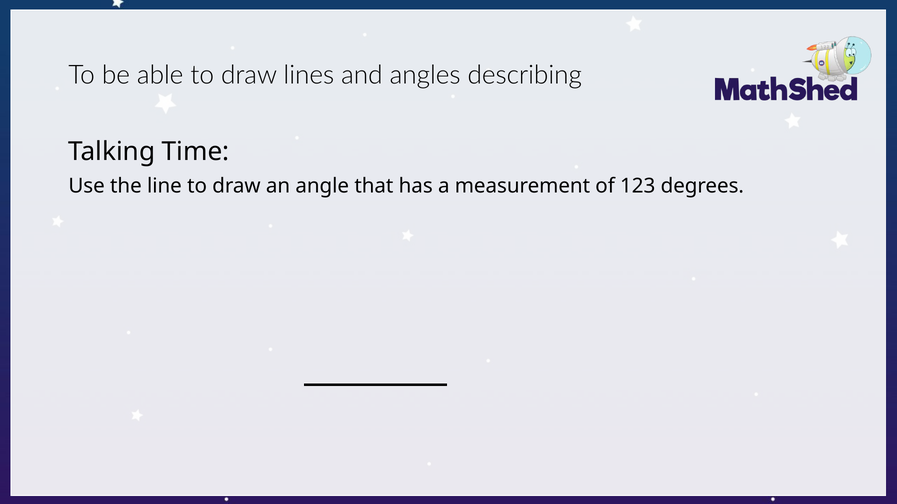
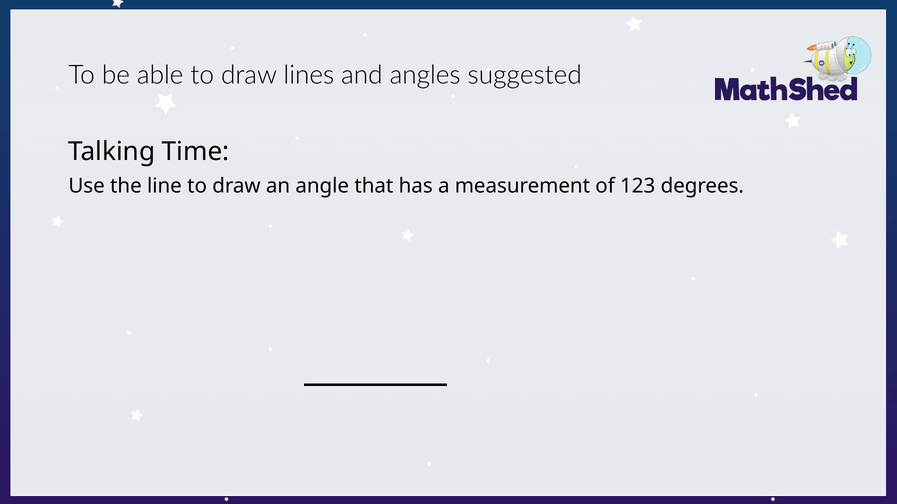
describing: describing -> suggested (525, 75)
